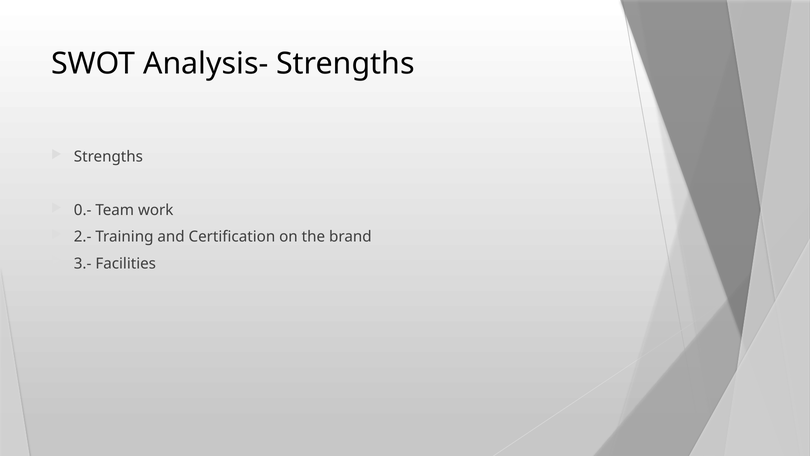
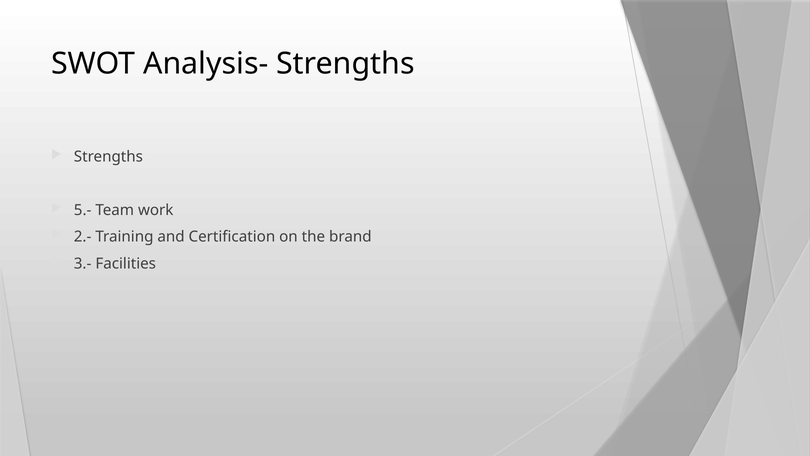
0.-: 0.- -> 5.- (83, 210)
